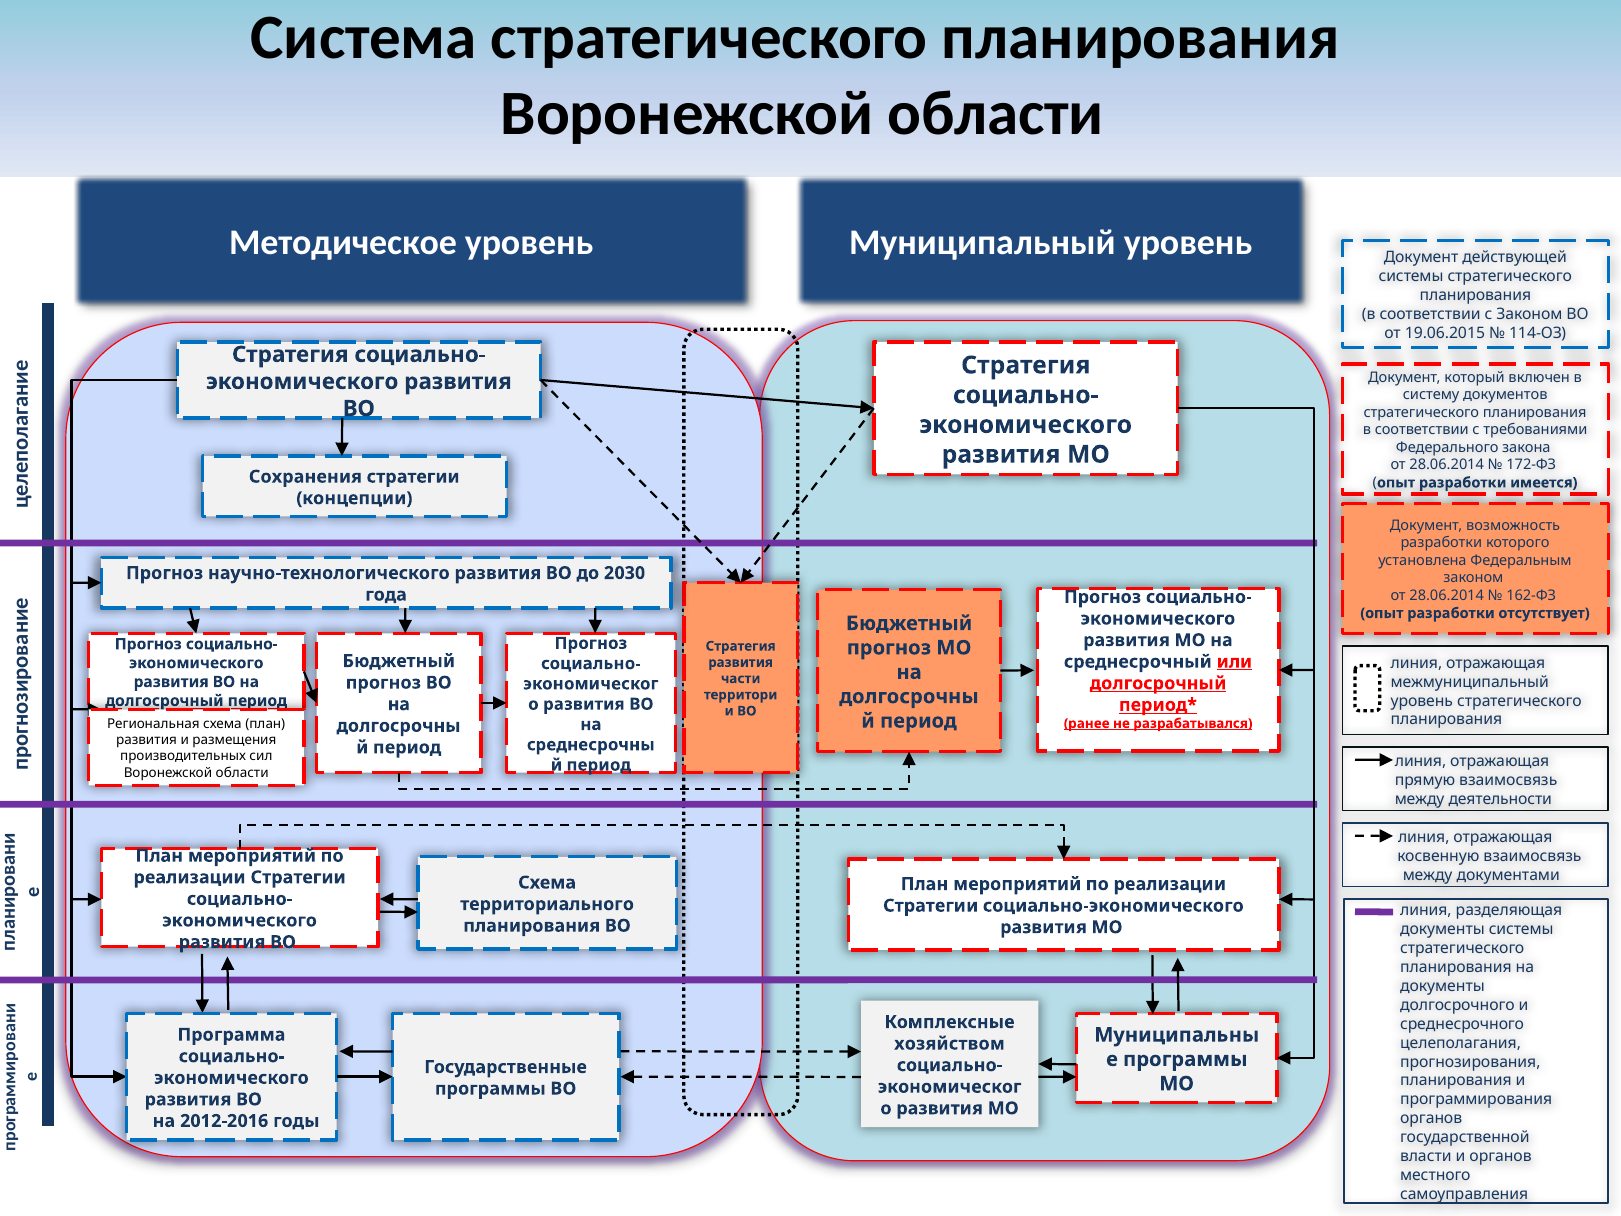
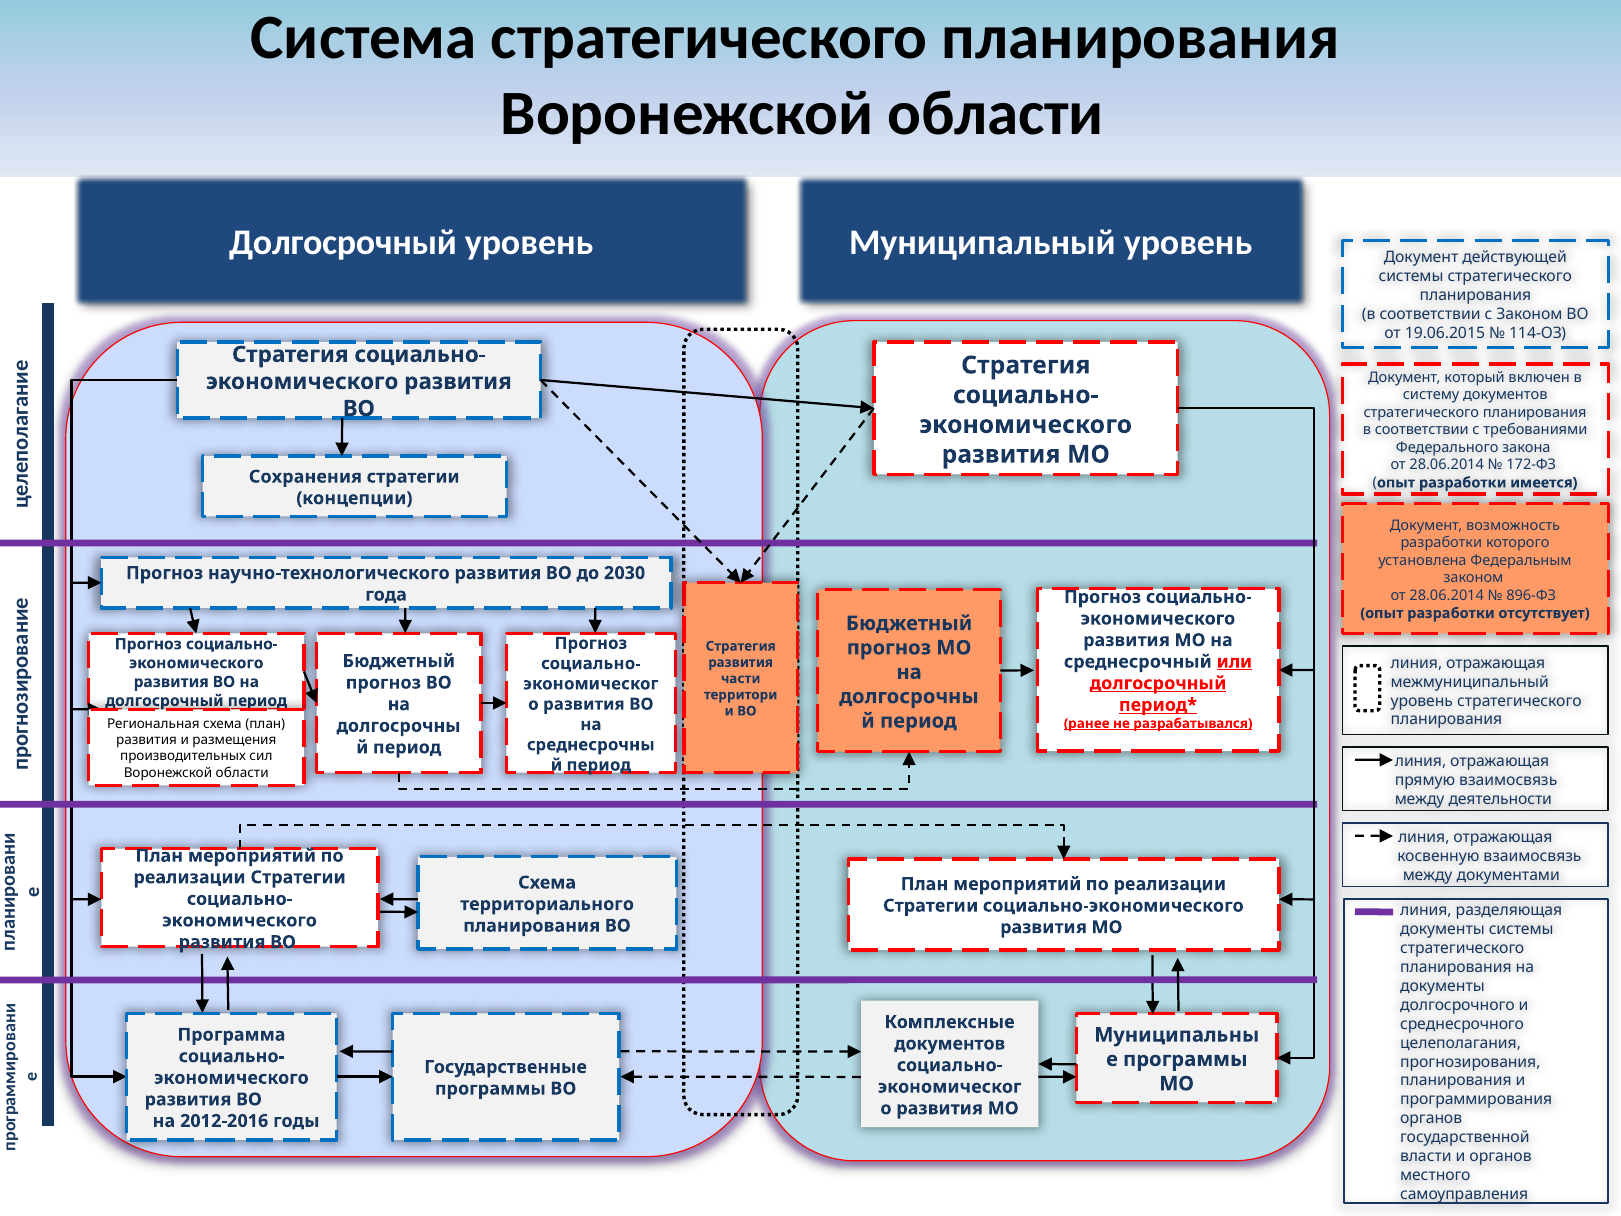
Методическое: Методическое -> Долгосрочный (343, 243)
162-ФЗ: 162-ФЗ -> 896-ФЗ (1531, 596)
хозяйством: хозяйством -> документов (950, 1043)
